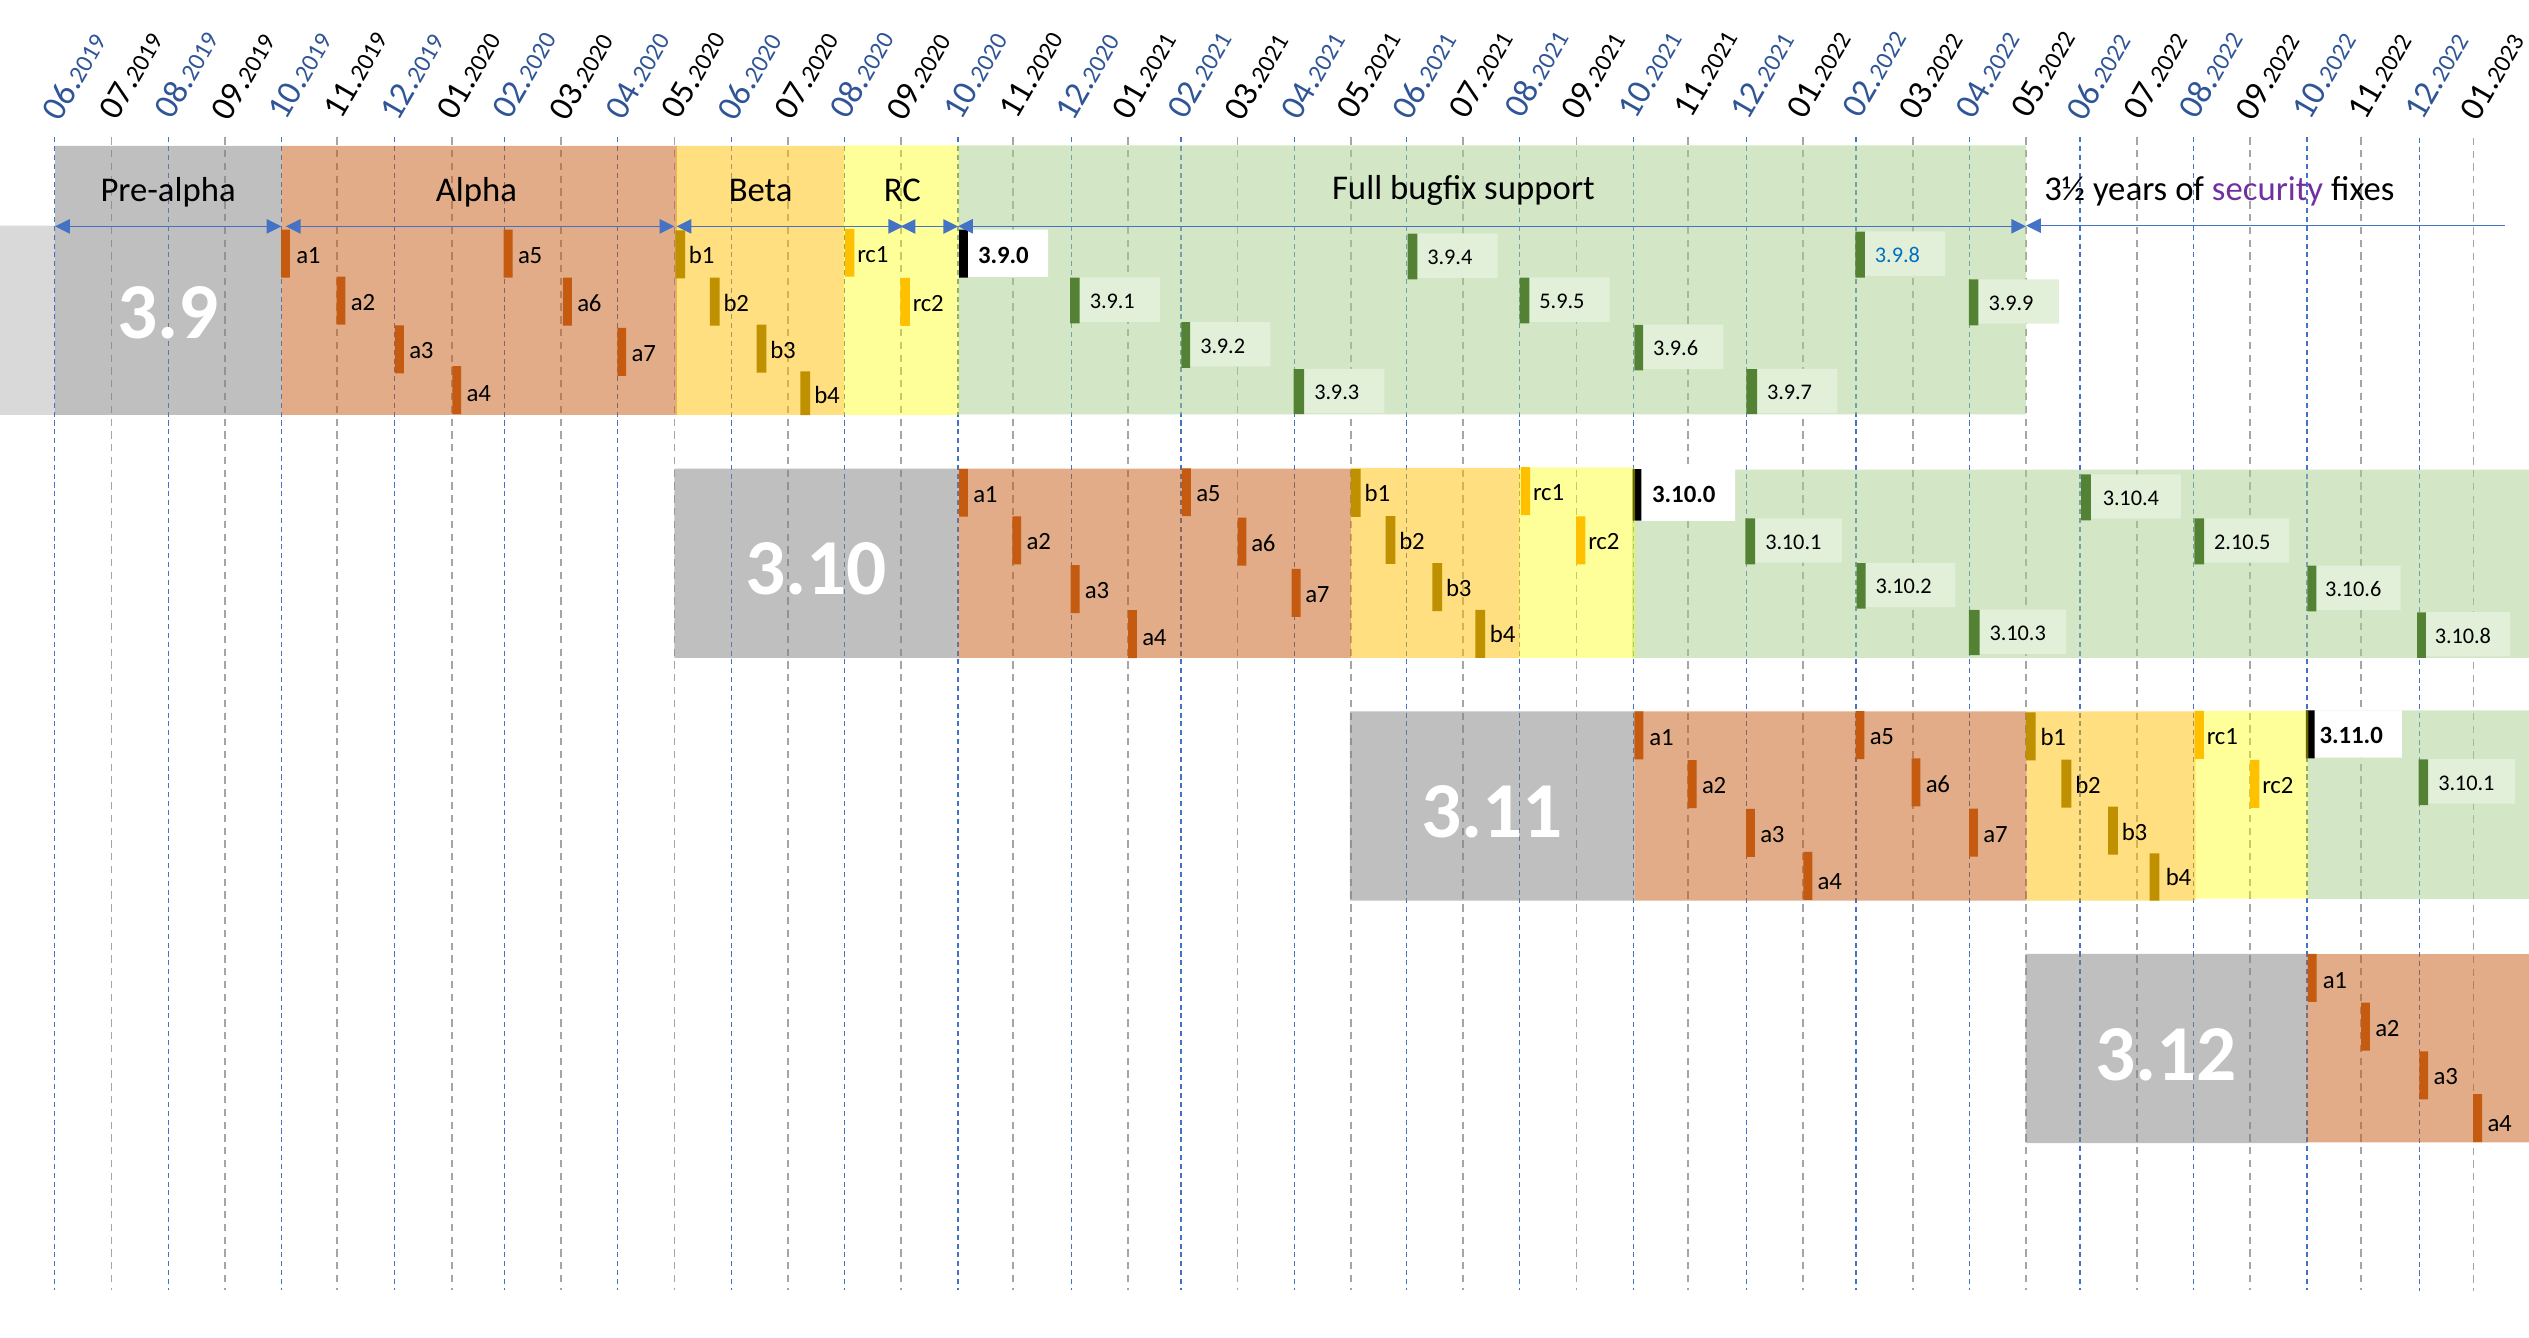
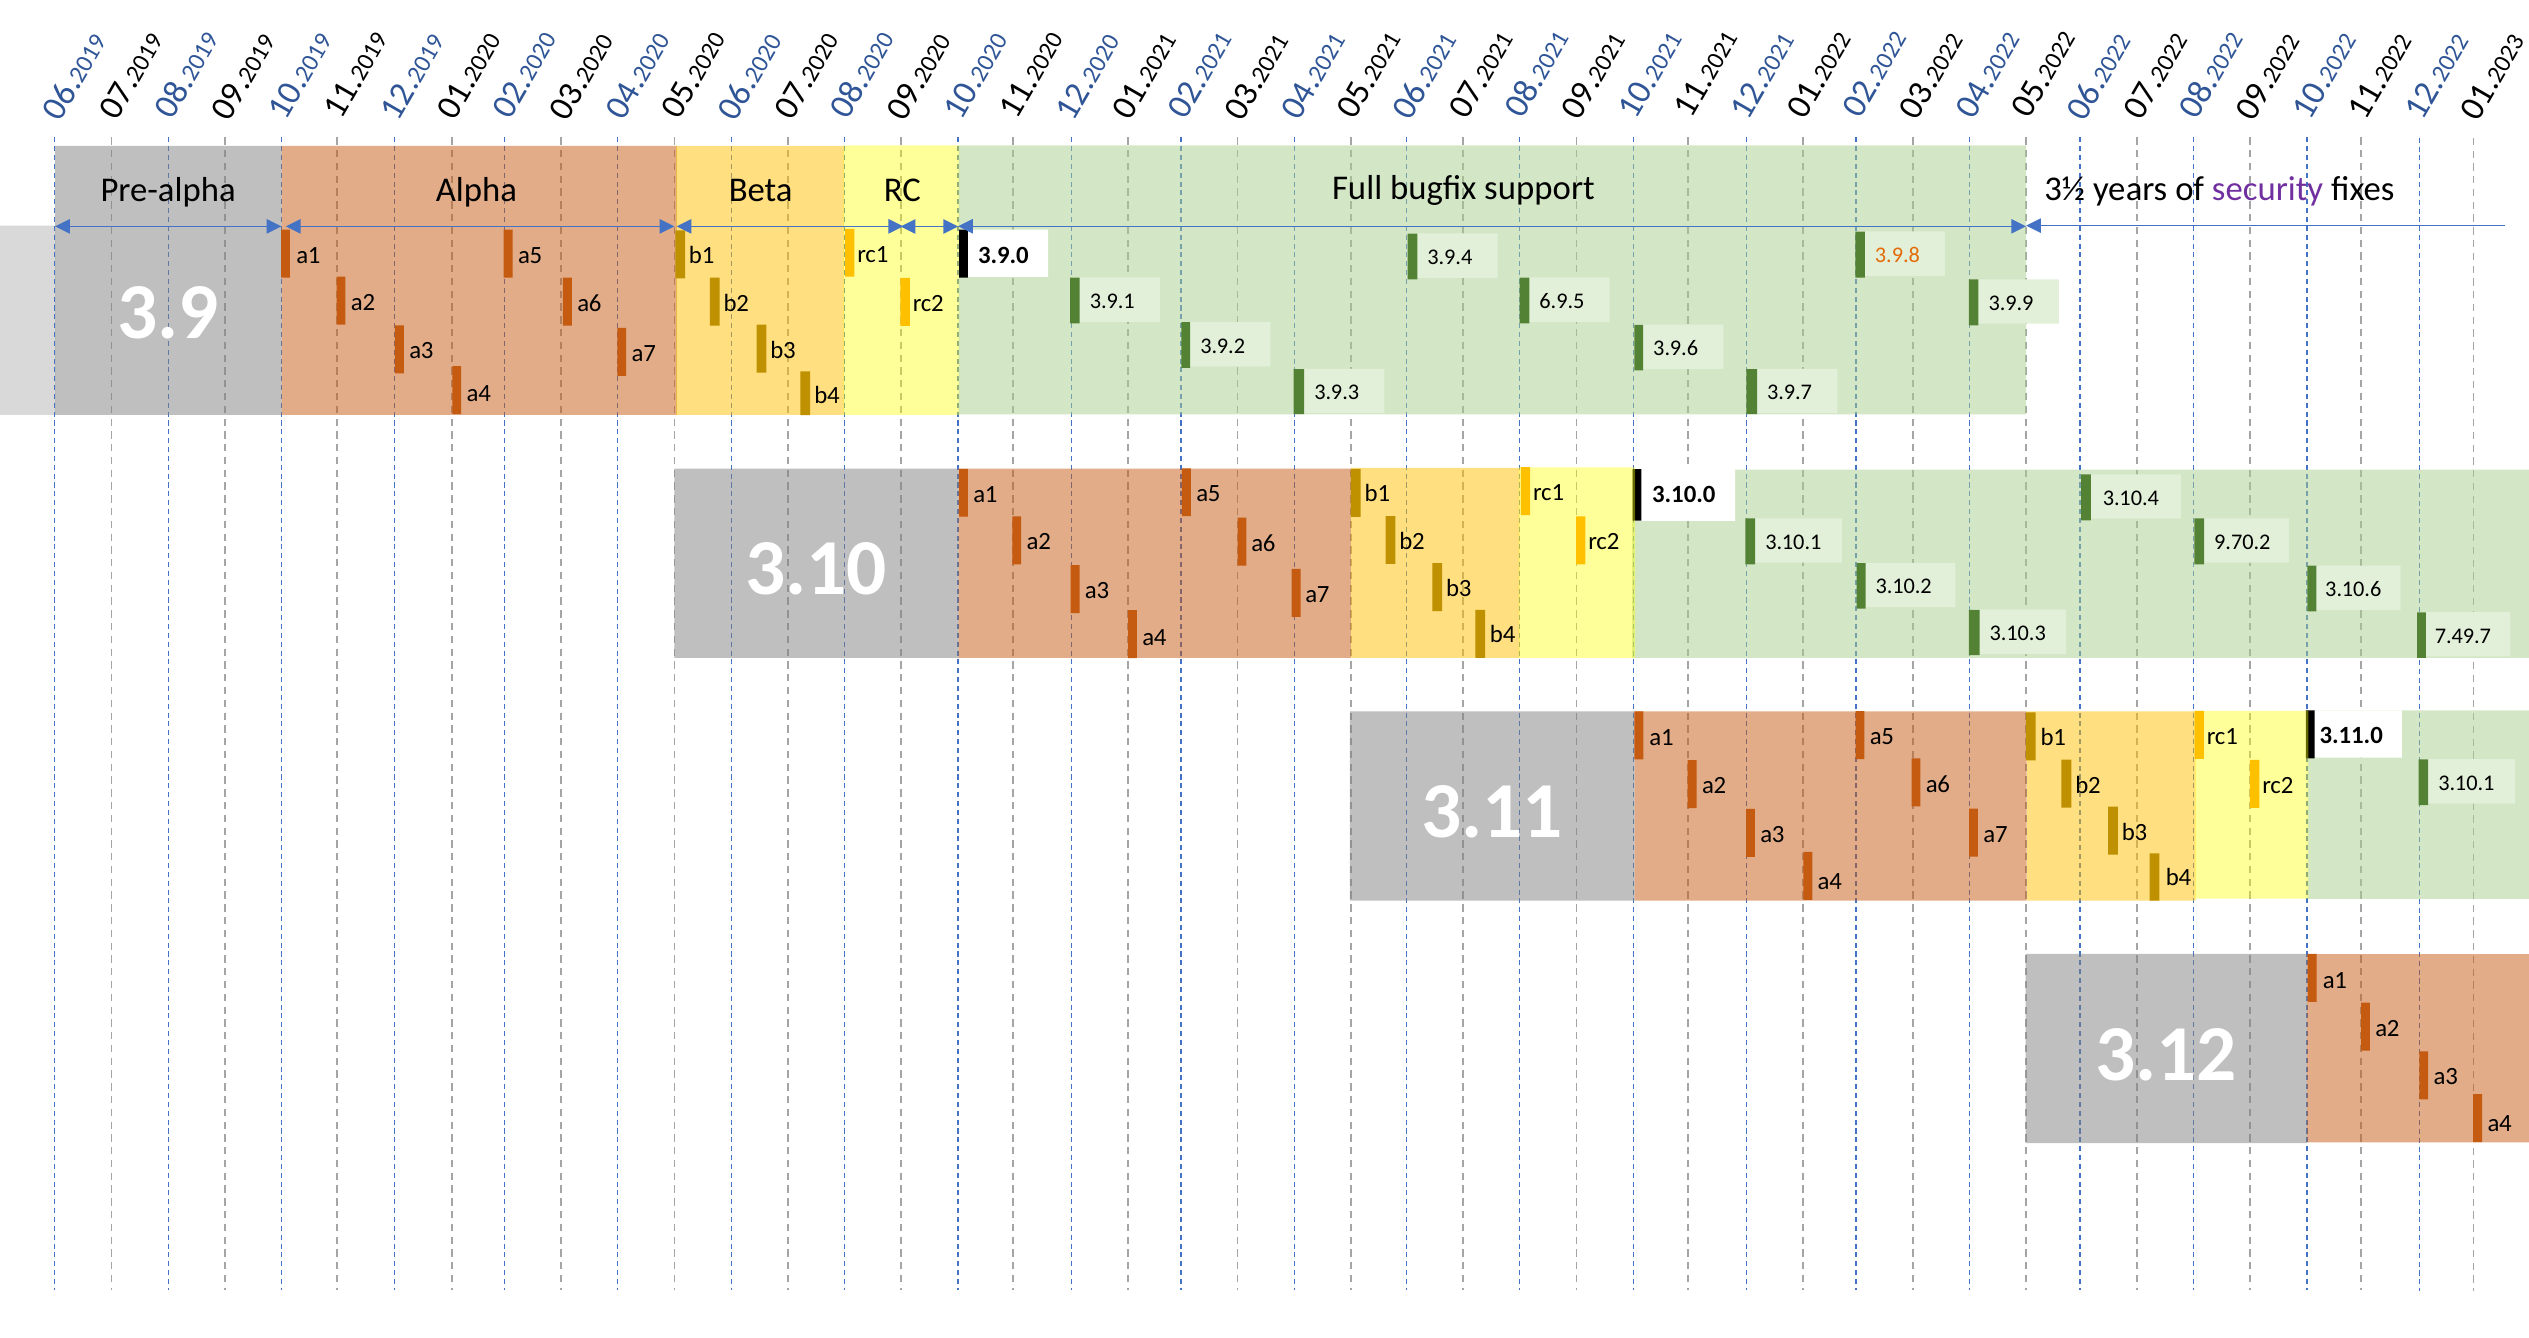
3.9.8 colour: blue -> orange (1897, 255)
5.9.5: 5.9.5 -> 6.9.5 (1562, 301)
2.10.5: 2.10.5 -> 9.70.2 (2242, 542)
3.10.8: 3.10.8 -> 7.49.7 (2463, 636)
